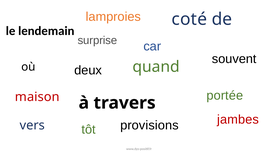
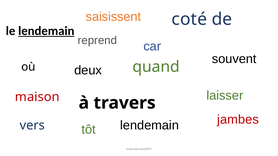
lamproies: lamproies -> saisissent (113, 17)
lendemain underline: none -> present (46, 31)
surprise: surprise -> reprend (97, 41)
portée: portée -> laisser (225, 96)
tôt provisions: provisions -> lendemain (150, 126)
